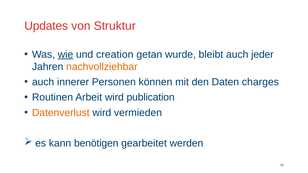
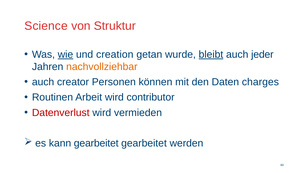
Updates: Updates -> Science (46, 26)
bleibt underline: none -> present (211, 55)
innerer: innerer -> creator (73, 82)
publication: publication -> contributor (151, 97)
Datenverlust colour: orange -> red (61, 113)
kann benötigen: benötigen -> gearbeitet (96, 144)
